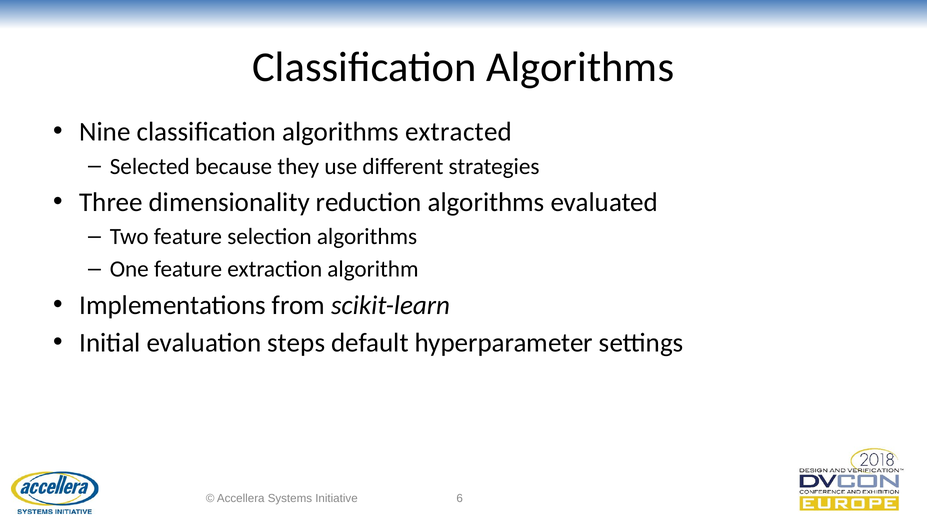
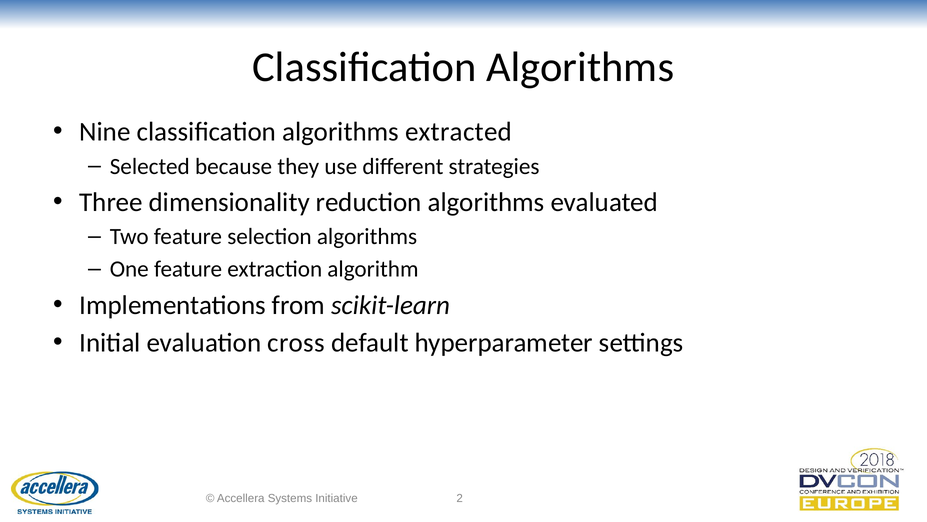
steps: steps -> cross (296, 343)
6: 6 -> 2 (460, 498)
